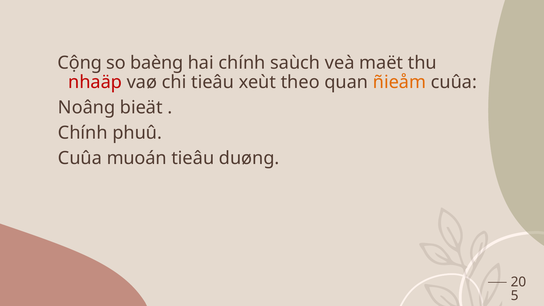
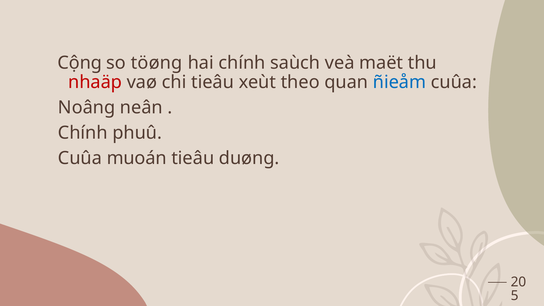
baèng: baèng -> töøng (157, 63)
ñieåm colour: orange -> blue (399, 82)
bieät: bieät -> neân (141, 108)
